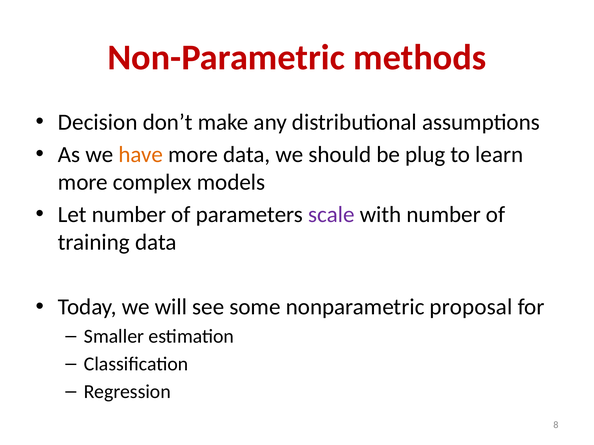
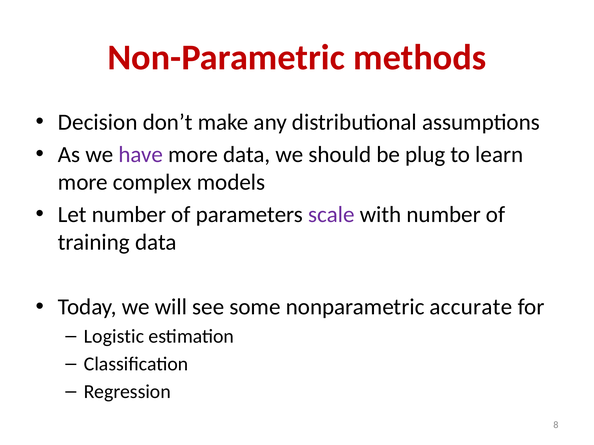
have colour: orange -> purple (141, 155)
proposal: proposal -> accurate (471, 307)
Smaller: Smaller -> Logistic (114, 337)
